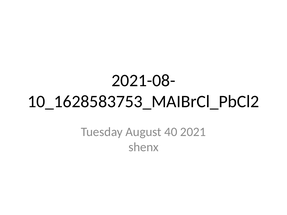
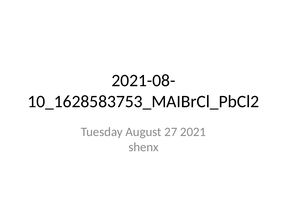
40: 40 -> 27 (171, 132)
